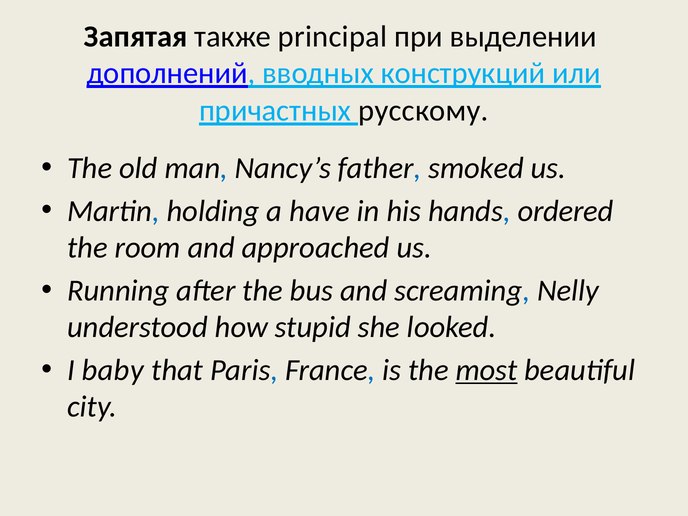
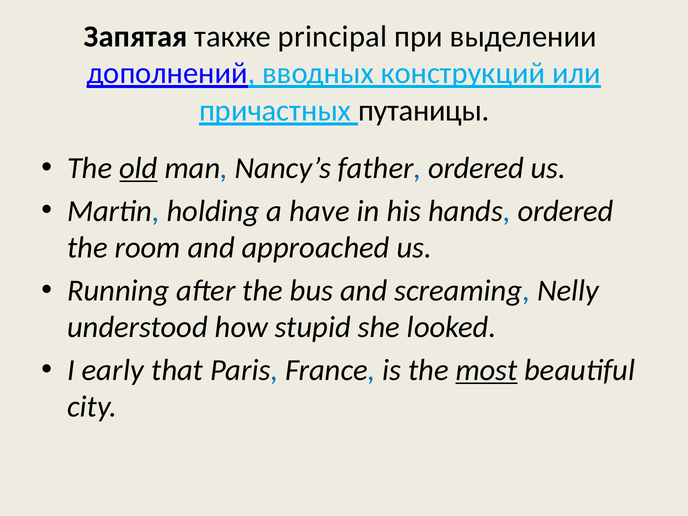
русскому: русскому -> путаницы (424, 111)
old underline: none -> present (138, 168)
father smoked: smoked -> ordered (476, 168)
baby: baby -> early (113, 370)
